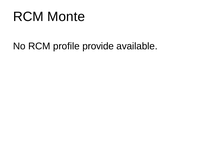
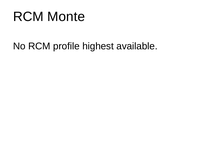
provide: provide -> highest (98, 46)
